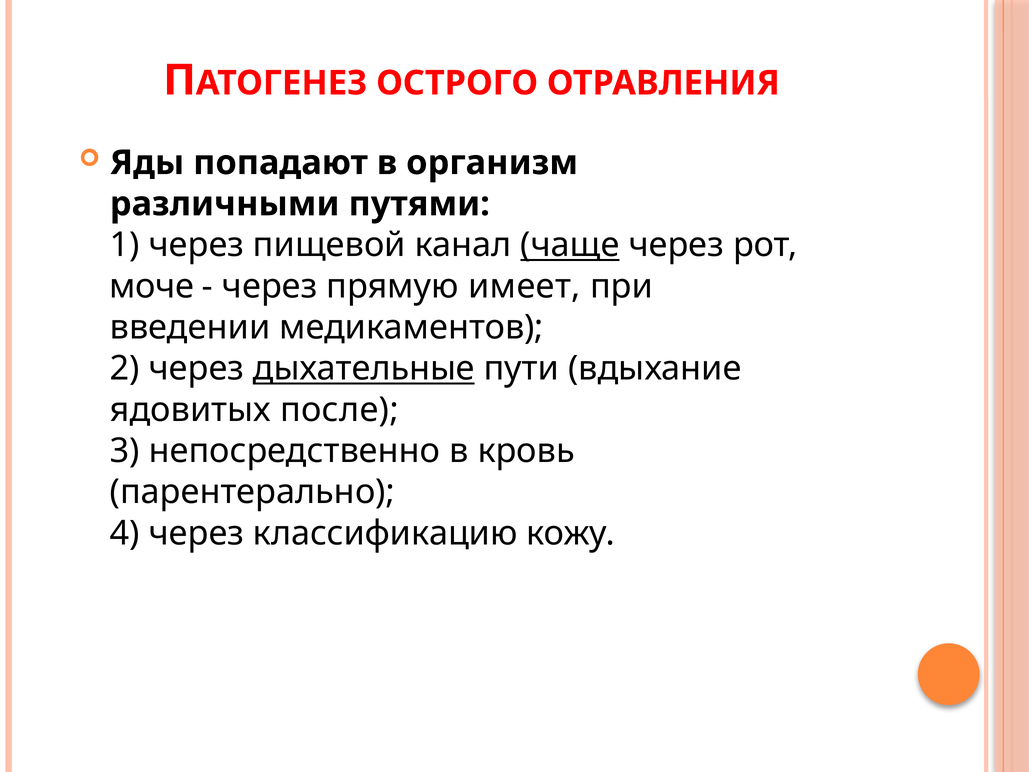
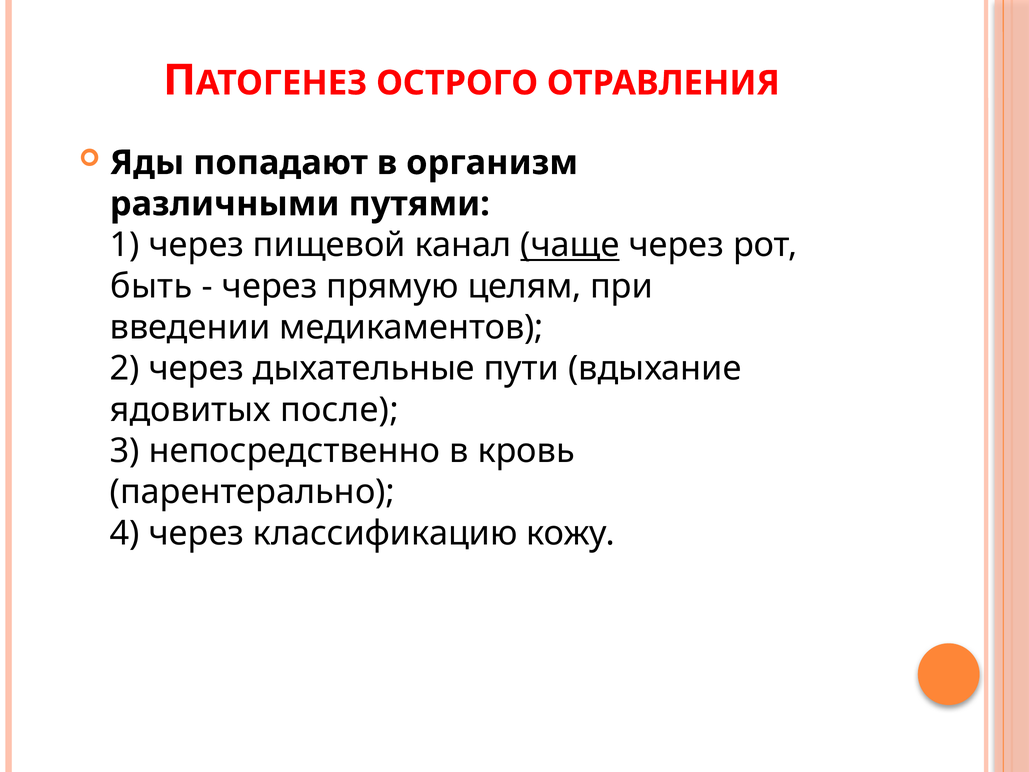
моче: моче -> быть (151, 286)
имеет: имеет -> целям (525, 286)
дыхательные underline: present -> none (364, 369)
